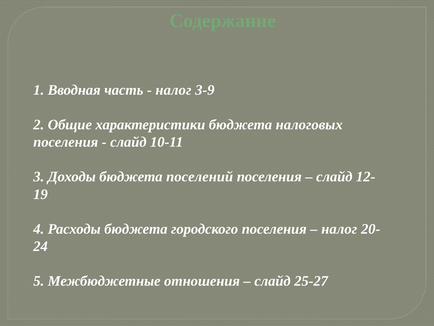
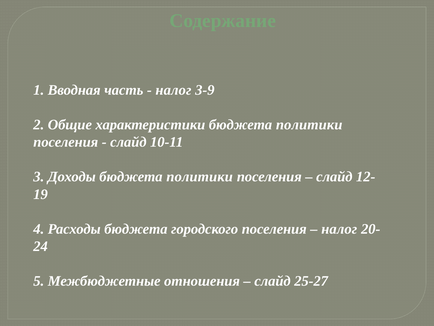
характеристики бюджета налоговых: налоговых -> политики (309, 125)
Доходы бюджета поселений: поселений -> политики (200, 177)
